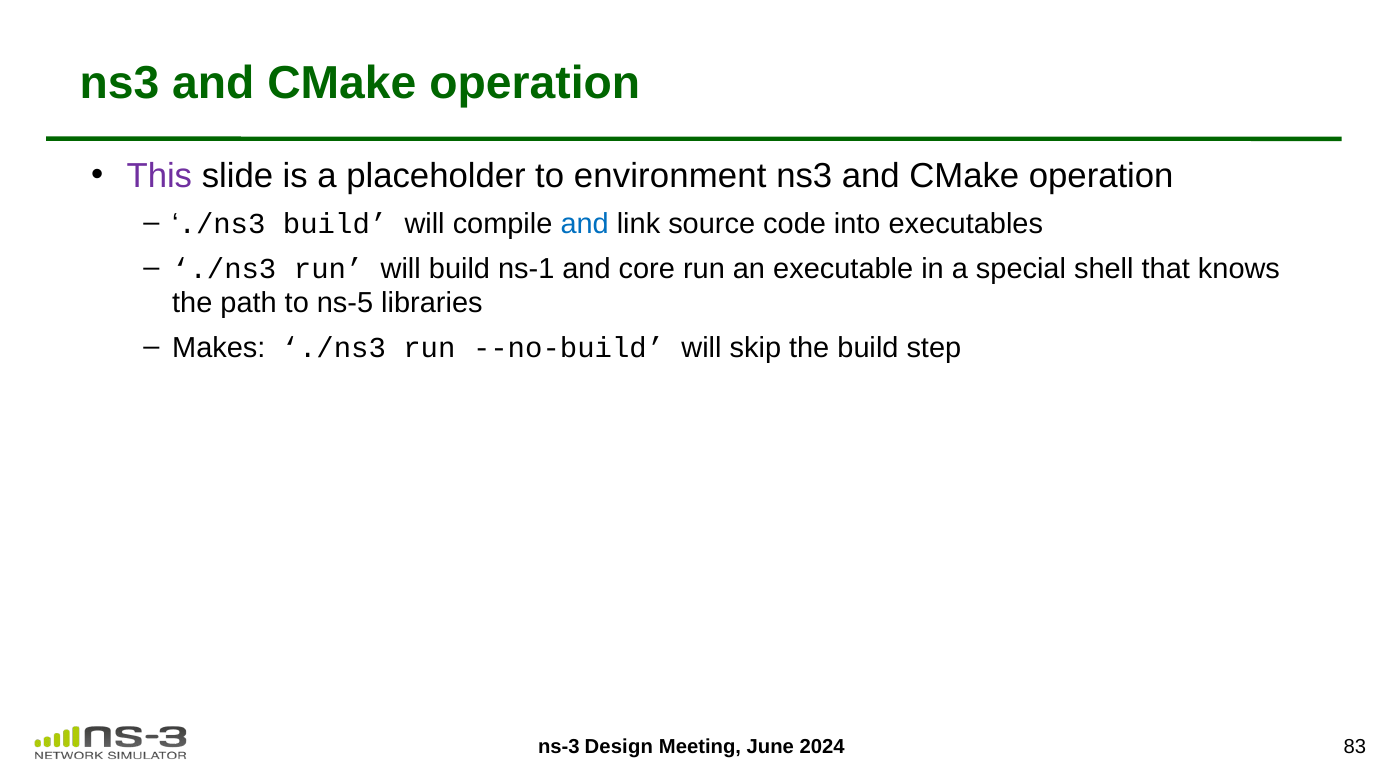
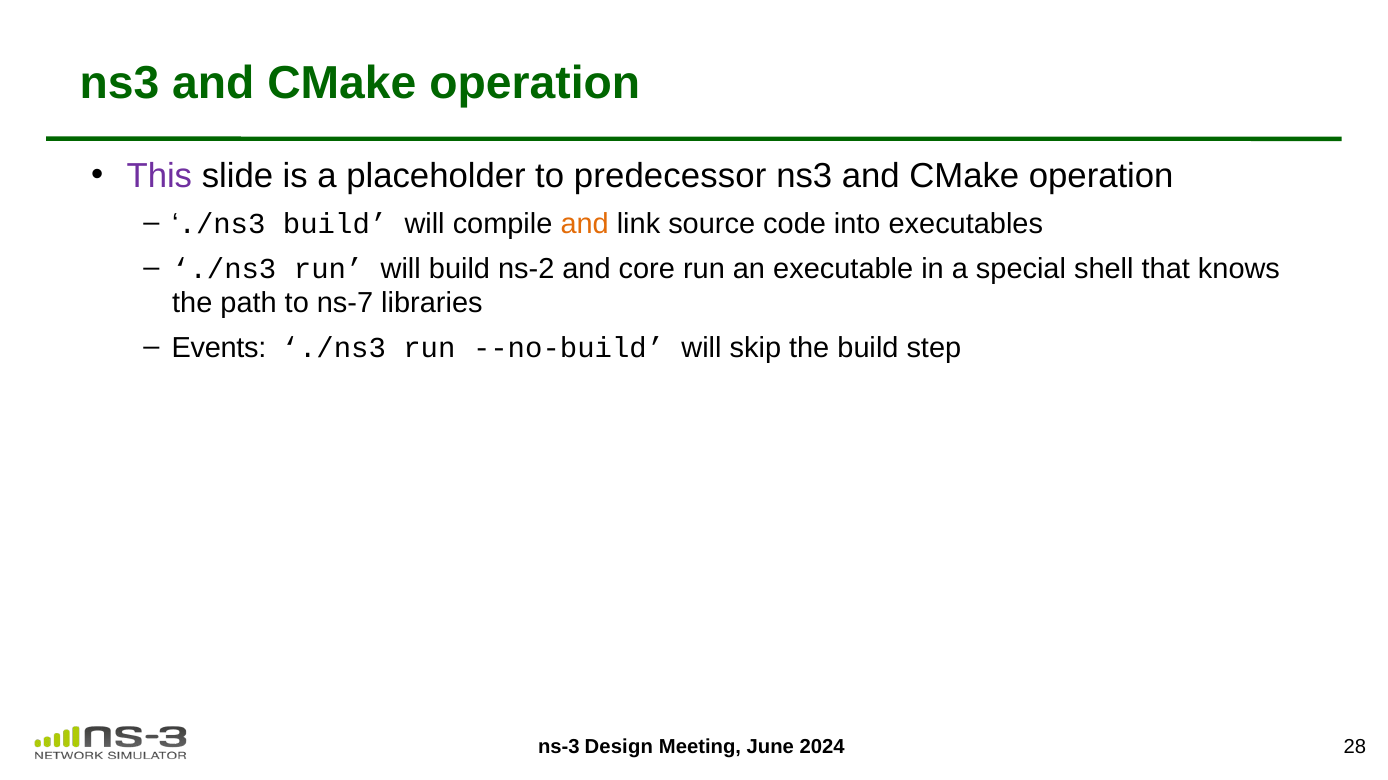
environment: environment -> predecessor (670, 176)
and colour: blue -> orange (585, 224)
ns-1: ns-1 -> ns-2 (526, 269)
ns-5: ns-5 -> ns-7 (345, 303)
Makes: Makes -> Events (219, 348)
83: 83 -> 28 (1355, 747)
